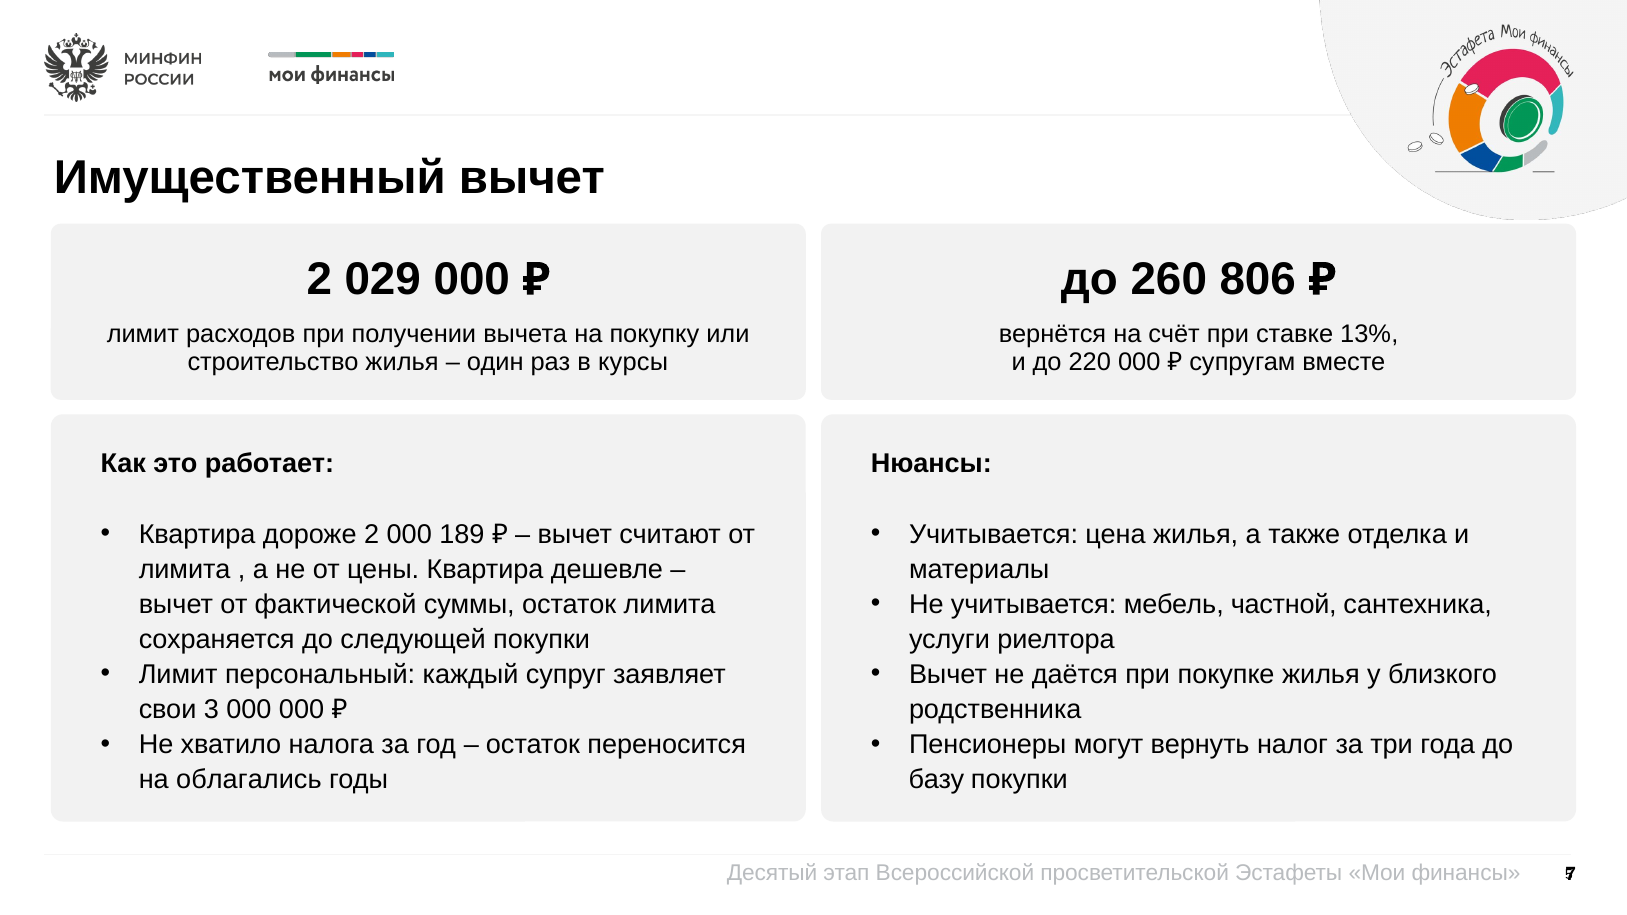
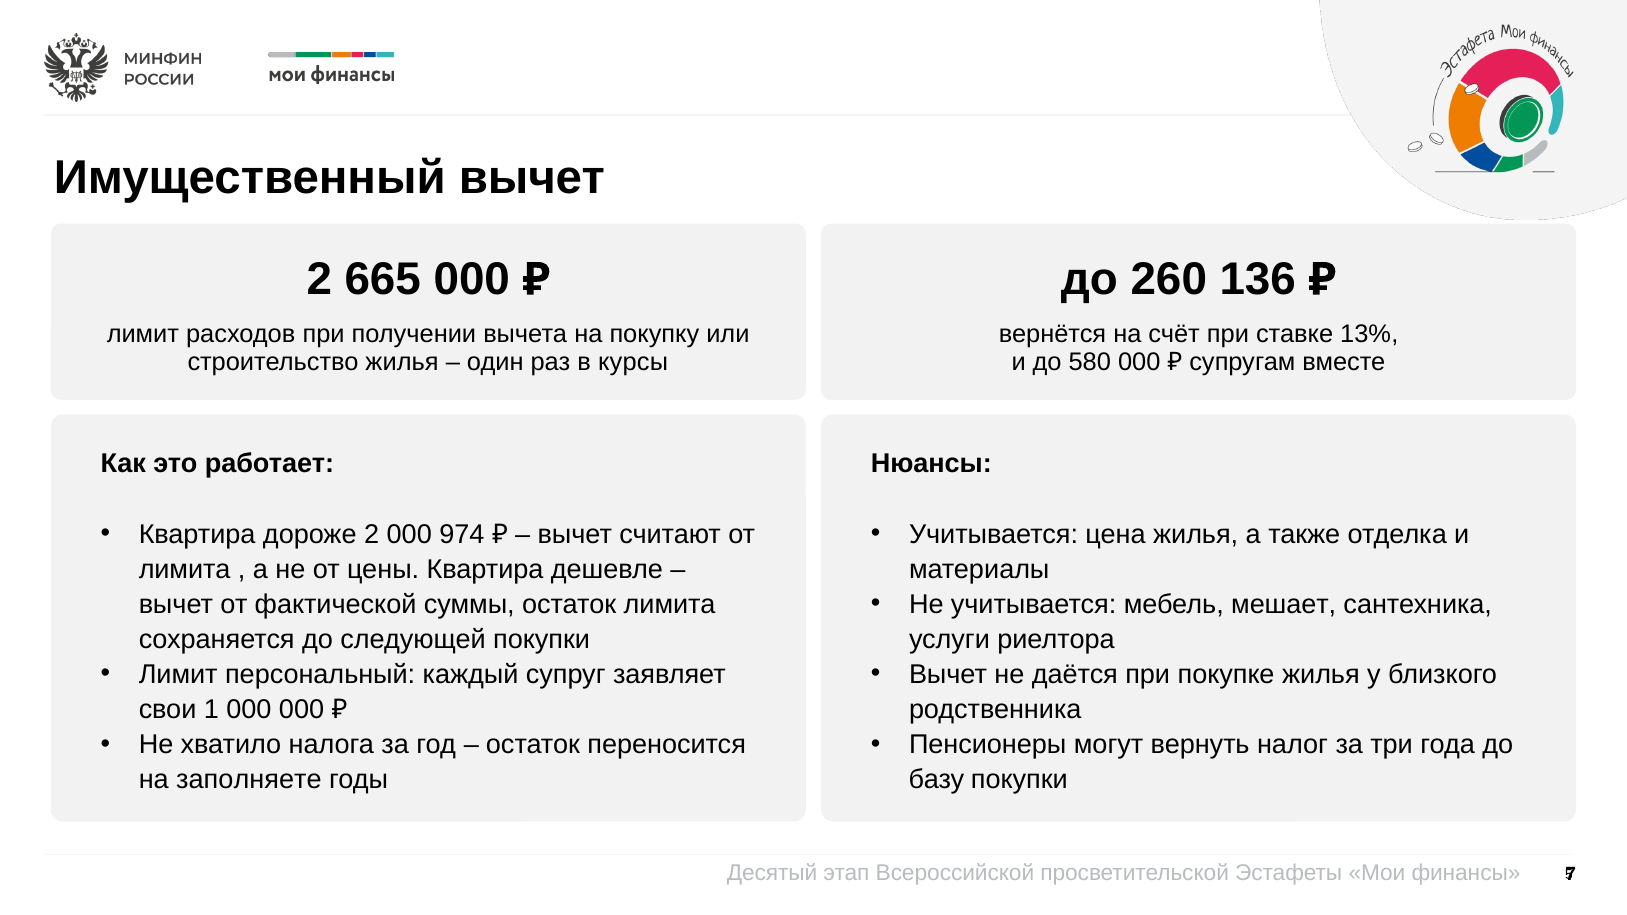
029: 029 -> 665 (383, 280)
806: 806 -> 136 (1258, 280)
220: 220 -> 580 (1090, 362)
189: 189 -> 974 (462, 534)
частной: частной -> мешает (1284, 604)
3: 3 -> 1 (211, 710)
облагались: облагались -> заполняете (249, 780)
